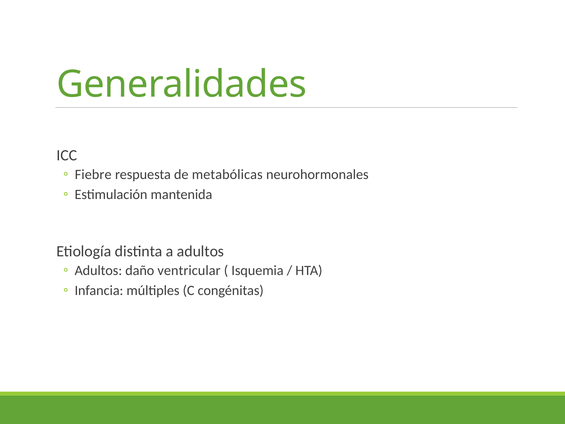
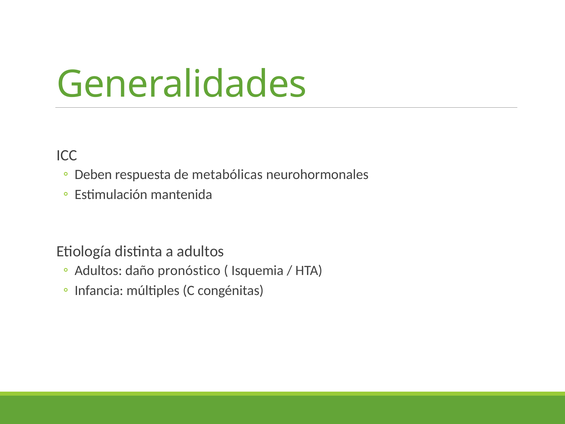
Fiebre: Fiebre -> Deben (93, 174)
ventricular: ventricular -> pronóstico (189, 270)
